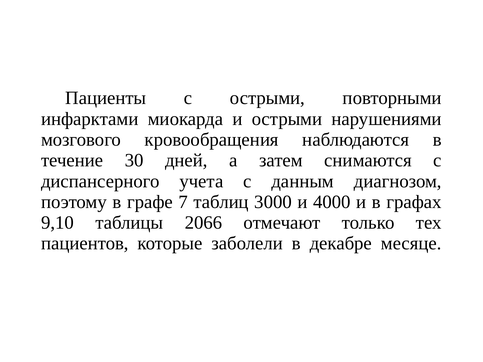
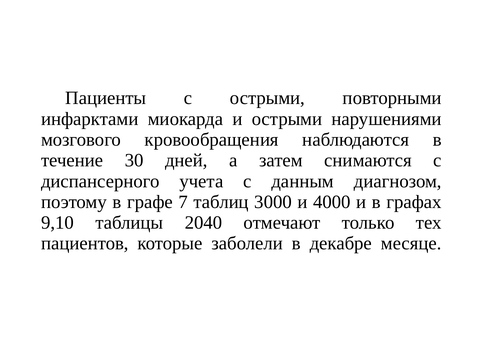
2066: 2066 -> 2040 (203, 223)
